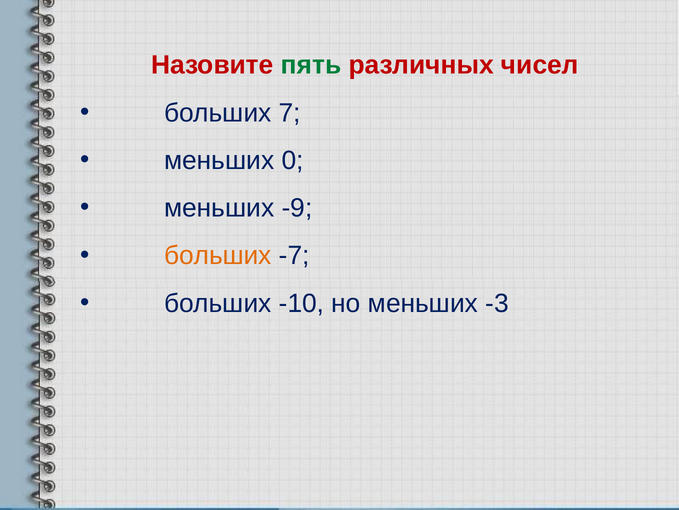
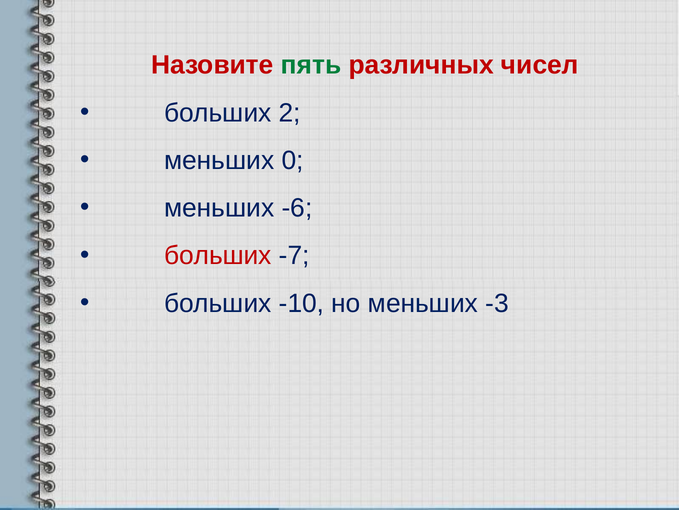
7: 7 -> 2 (290, 113)
-9: -9 -> -6 (297, 208)
больших colour: orange -> red (218, 255)
